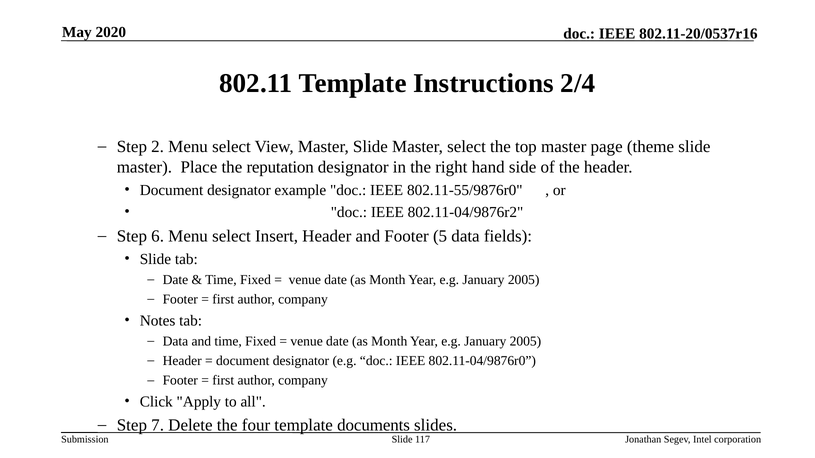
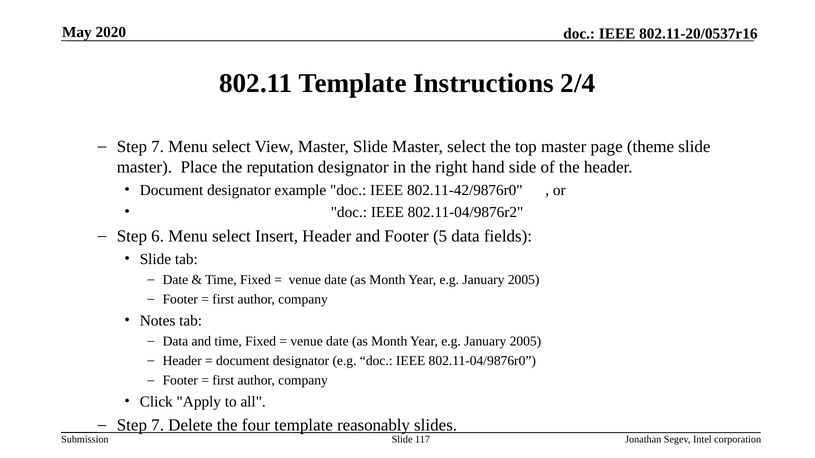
2: 2 -> 7 (158, 147)
802.11-55/9876r0: 802.11-55/9876r0 -> 802.11-42/9876r0 (465, 190)
documents: documents -> reasonably (374, 426)
